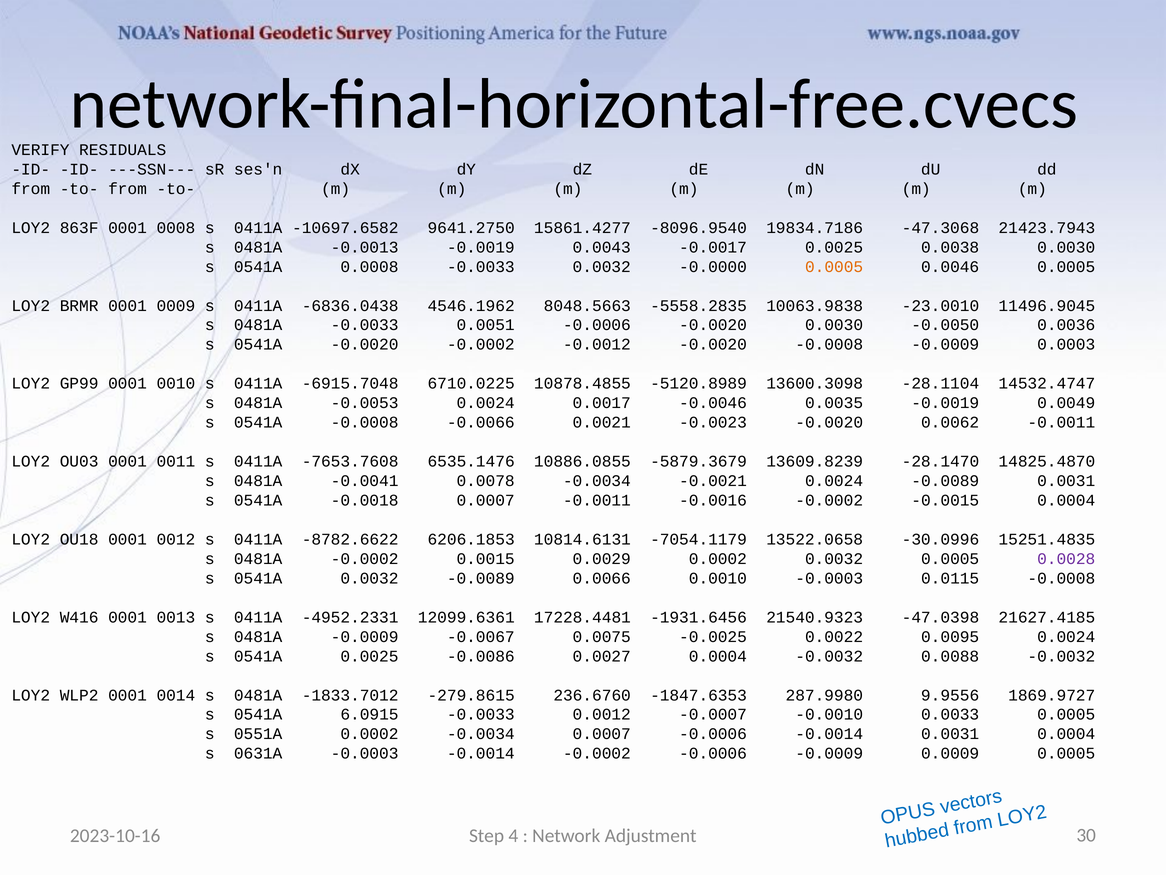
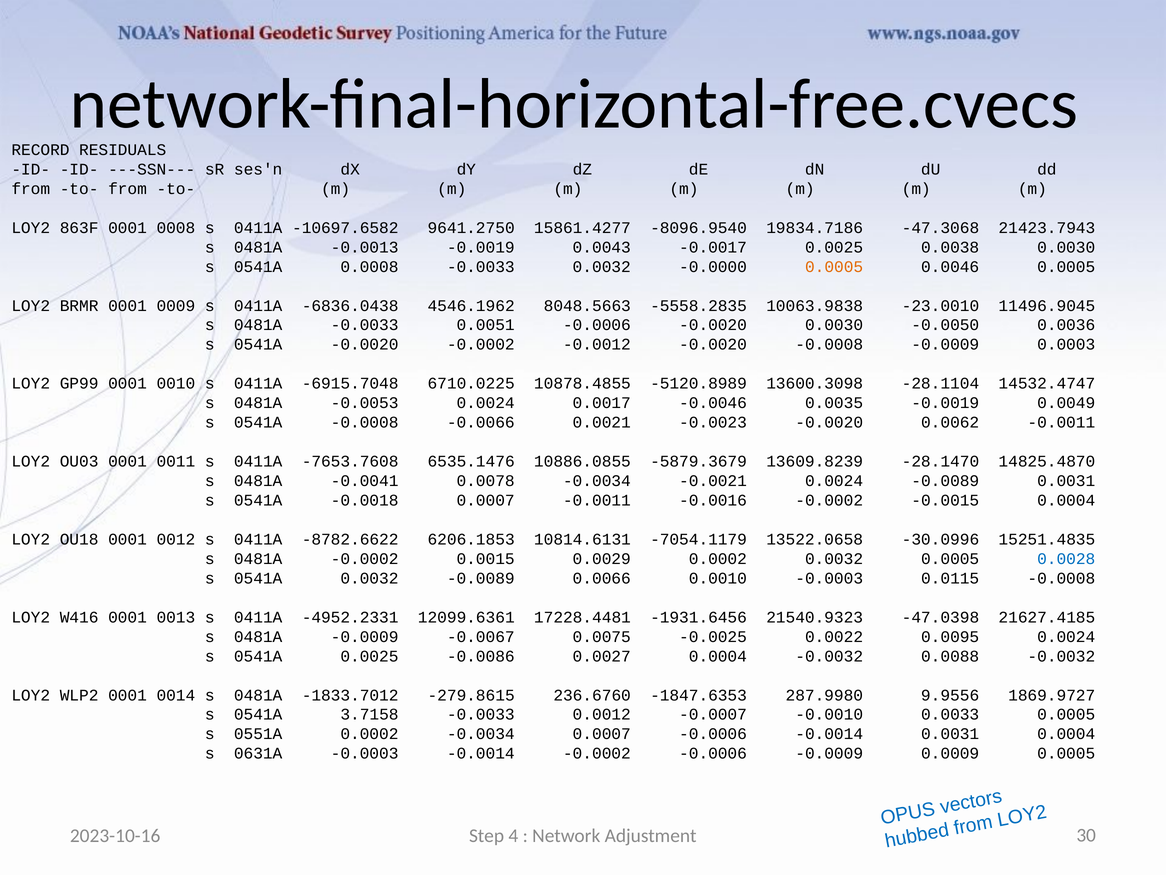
VERIFY: VERIFY -> RECORD (40, 150)
0.0028 colour: purple -> blue (1066, 559)
6.0915: 6.0915 -> 3.7158 (369, 714)
